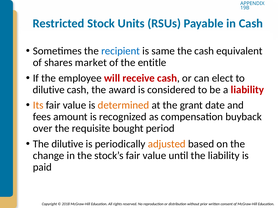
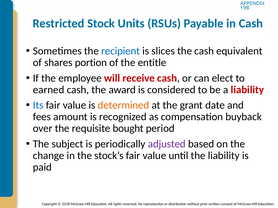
same: same -> slices (163, 51)
market: market -> portion (91, 63)
dilutive: dilutive -> earned (49, 90)
Its colour: orange -> blue (38, 105)
The dilutive: dilutive -> subject (67, 144)
adjusted colour: orange -> purple (167, 144)
